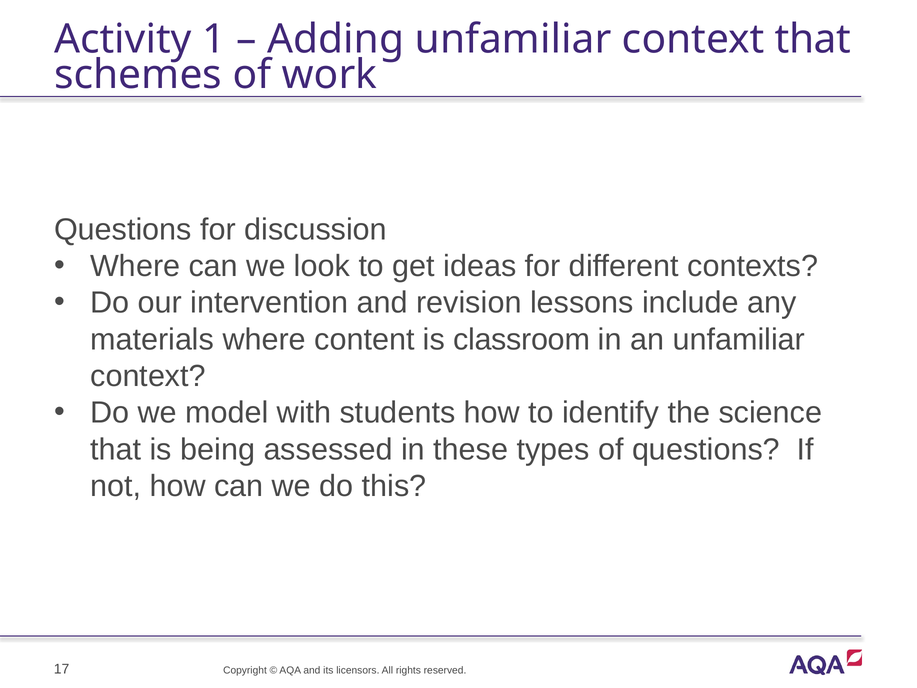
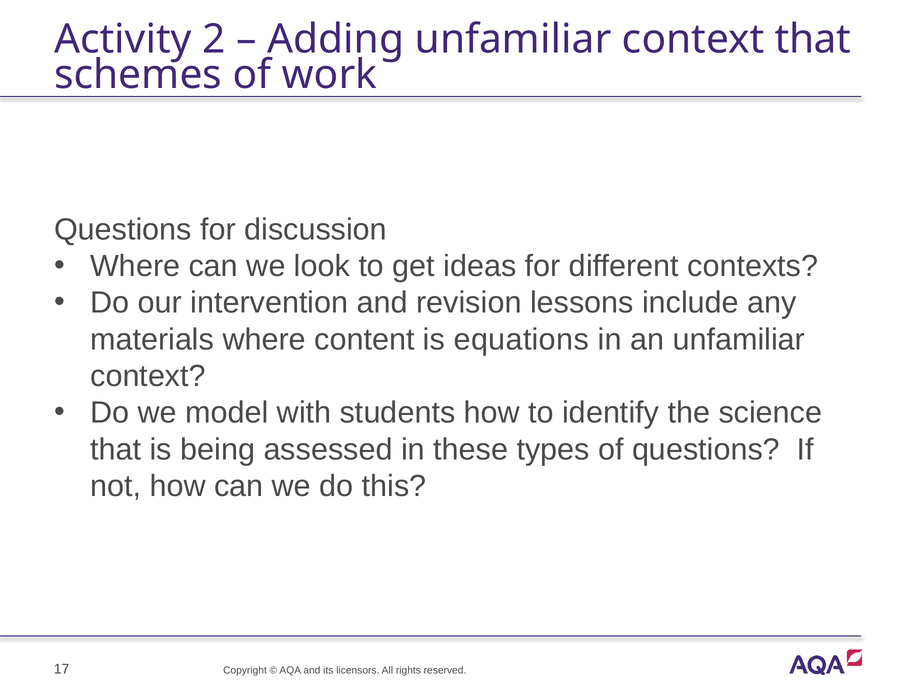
1: 1 -> 2 (214, 39)
classroom: classroom -> equations (521, 339)
